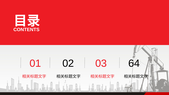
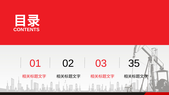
64: 64 -> 35 (134, 63)
